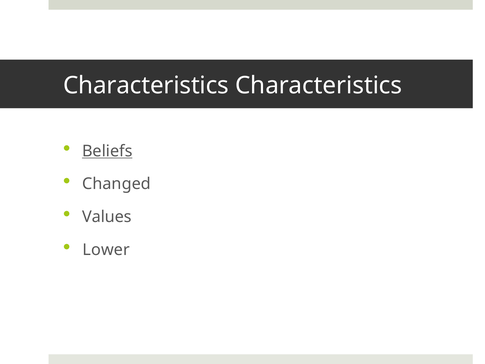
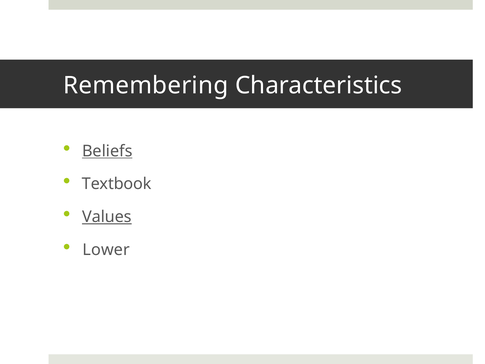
Characteristics: Characteristics -> Remembering (146, 86)
Changed: Changed -> Textbook (117, 184)
Values underline: none -> present (107, 217)
